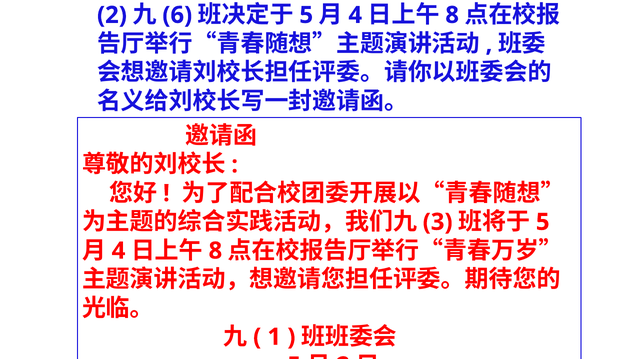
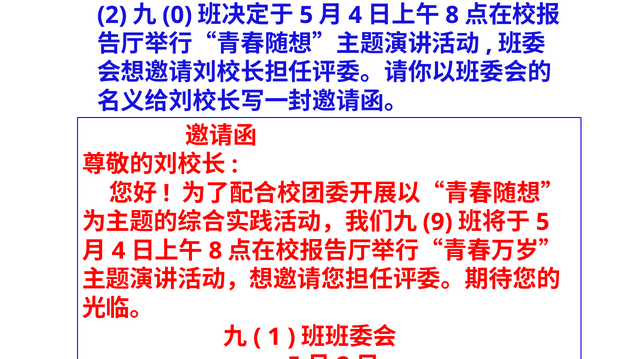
6: 6 -> 0 (177, 15)
3: 3 -> 9 (438, 222)
